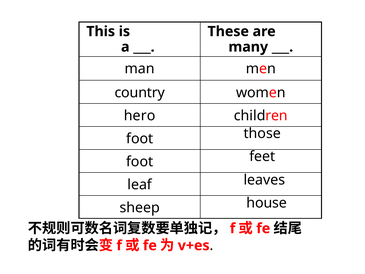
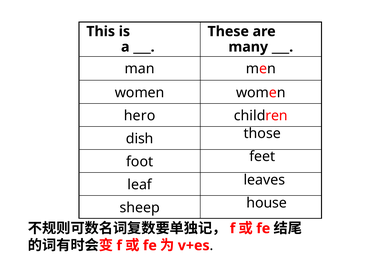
country: country -> women (140, 92)
foot: foot -> dish (140, 139)
